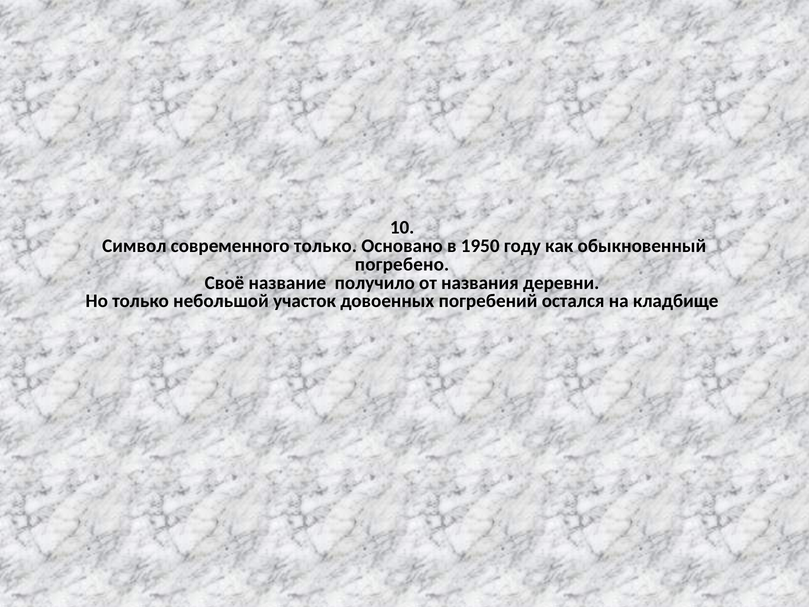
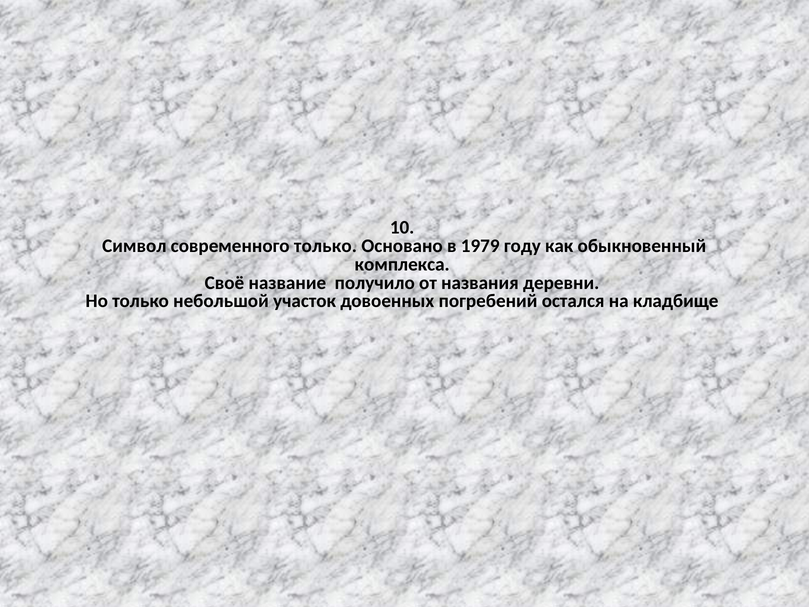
1950: 1950 -> 1979 (480, 246)
погребено: погребено -> комплекса (402, 264)
